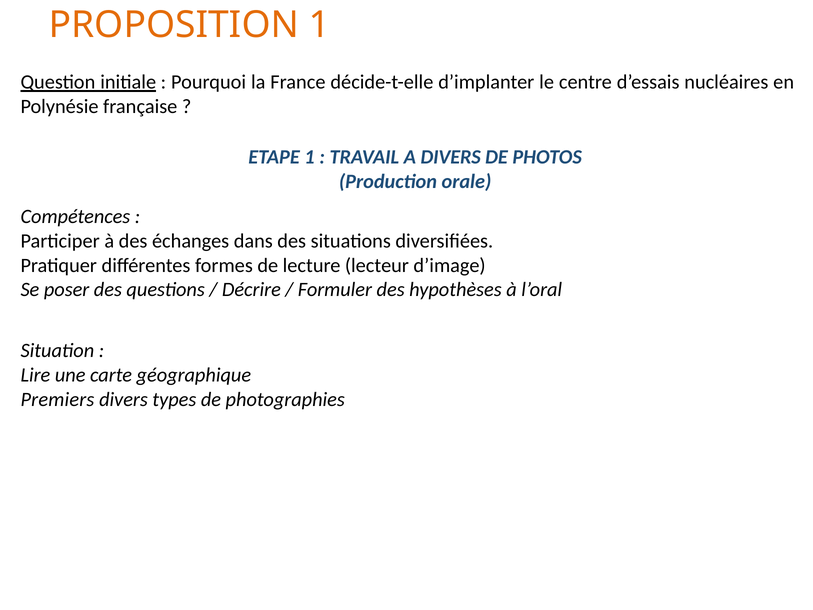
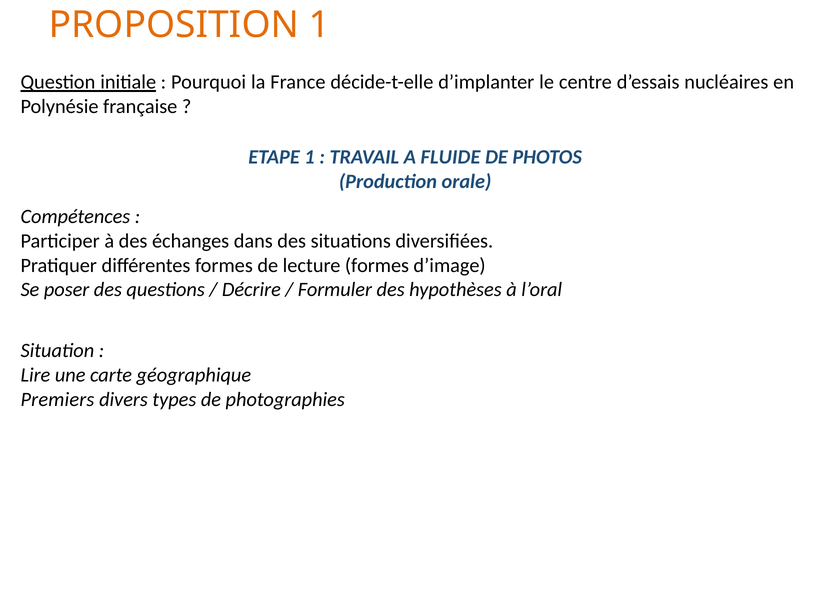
A DIVERS: DIVERS -> FLUIDE (451, 157)
lecture lecteur: lecteur -> formes (377, 265)
